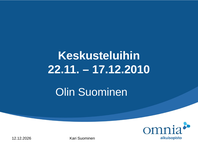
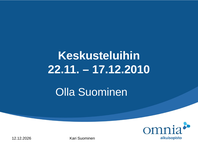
Olin: Olin -> Olla (65, 93)
